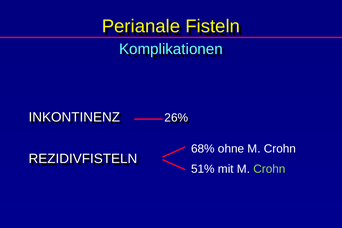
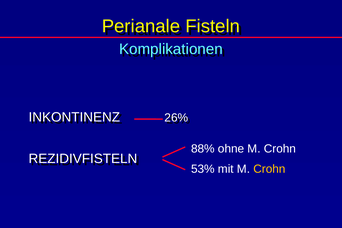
68%: 68% -> 88% (203, 149)
51%: 51% -> 53% (203, 169)
Crohn colour: light green -> yellow (269, 169)
